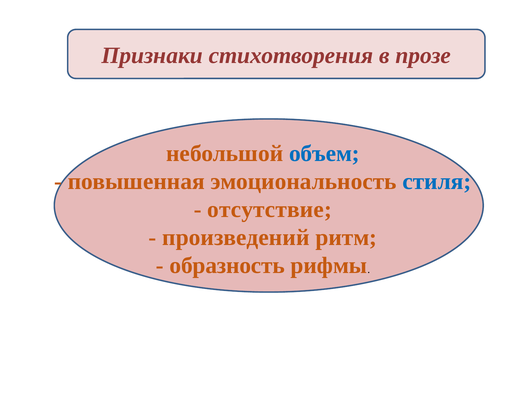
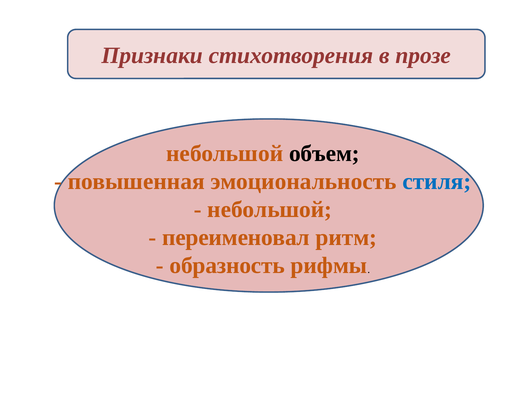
объем colour: blue -> black (324, 154)
отсутствие: отсутствие -> небольшой (270, 210)
произведений: произведений -> переименовал (236, 238)
